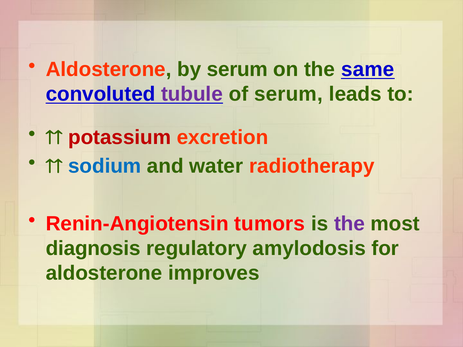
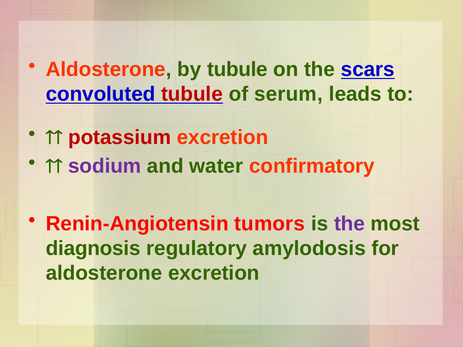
by serum: serum -> tubule (237, 69)
same: same -> scars (368, 69)
tubule colour: purple -> red (192, 94)
sodium colour: blue -> purple (105, 166)
radiotherapy: radiotherapy -> confirmatory (312, 166)
aldosterone improves: improves -> excretion (214, 273)
